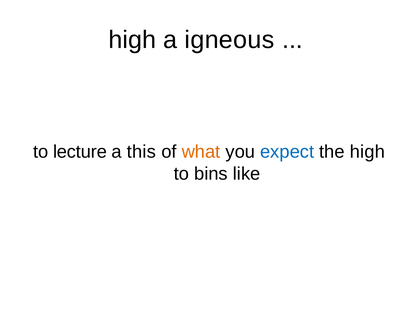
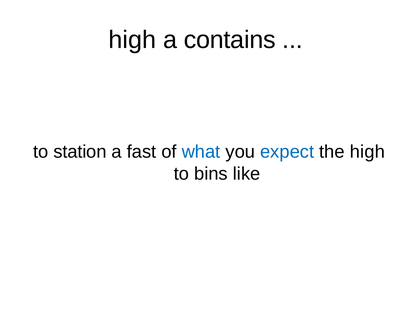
igneous: igneous -> contains (230, 40)
lecture: lecture -> station (80, 152)
this: this -> fast (142, 152)
what colour: orange -> blue (201, 152)
